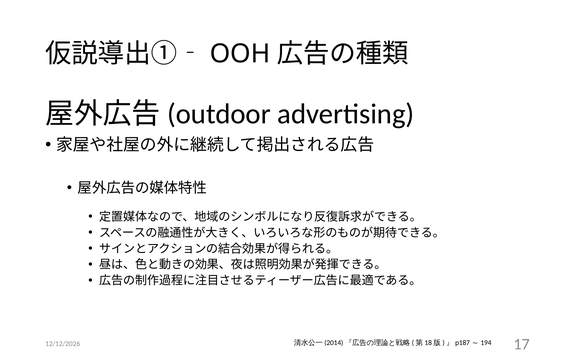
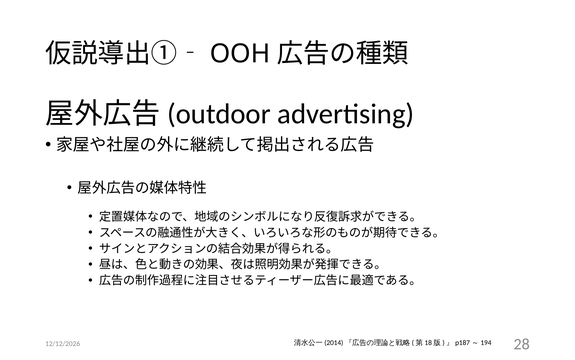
17: 17 -> 28 (522, 344)
